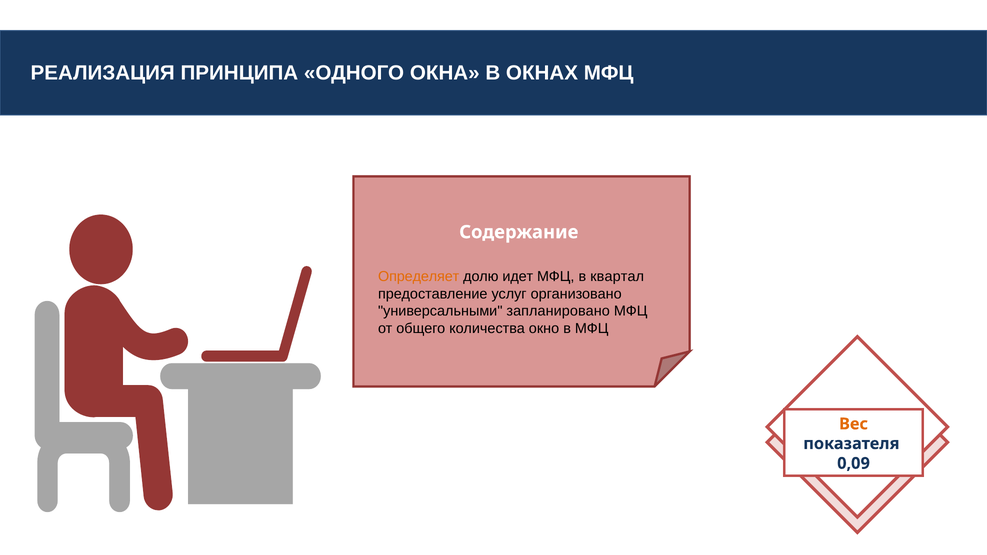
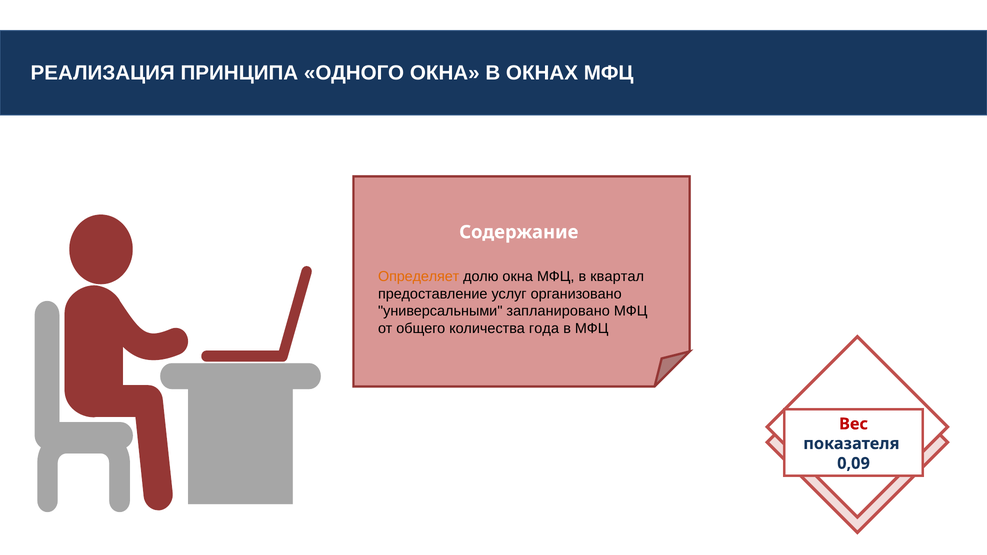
долю идет: идет -> окна (518, 277)
окно: окно -> года (544, 329)
Вес colour: orange -> red (854, 424)
